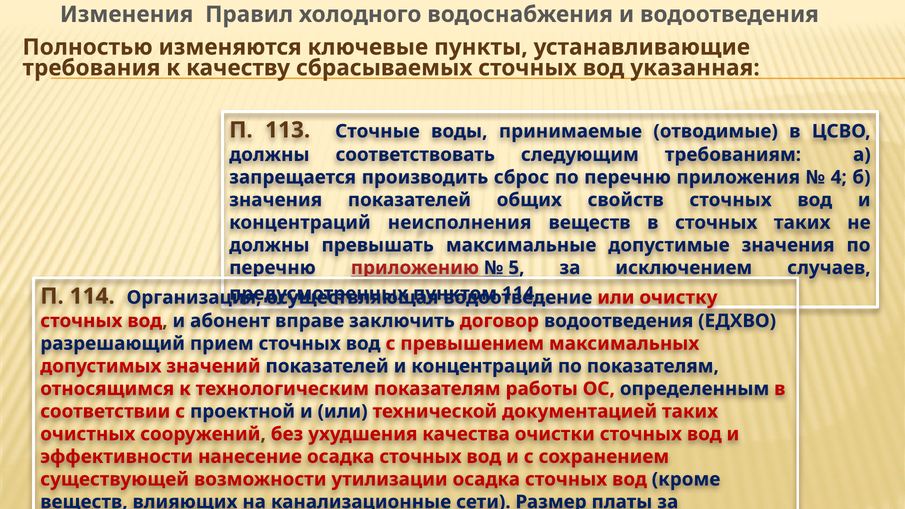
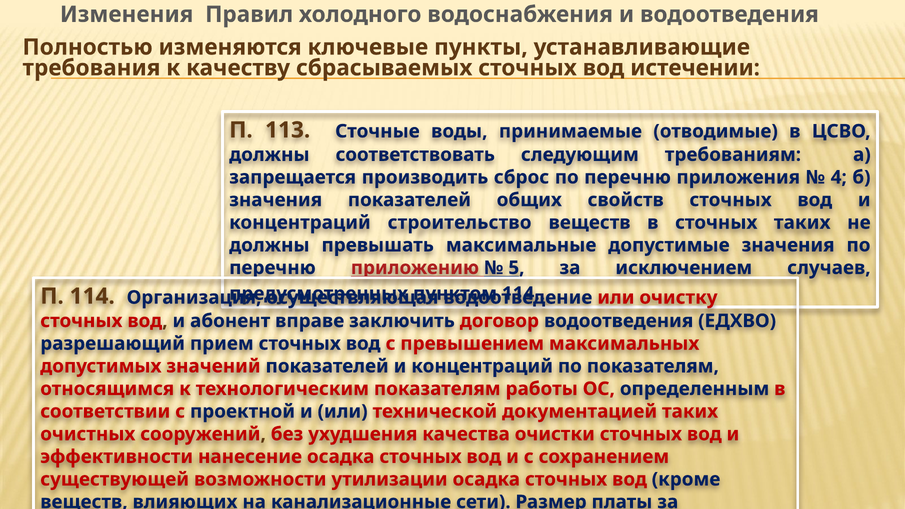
указанная: указанная -> истечении (695, 68)
неисполнения: неисполнения -> строительство (460, 223)
